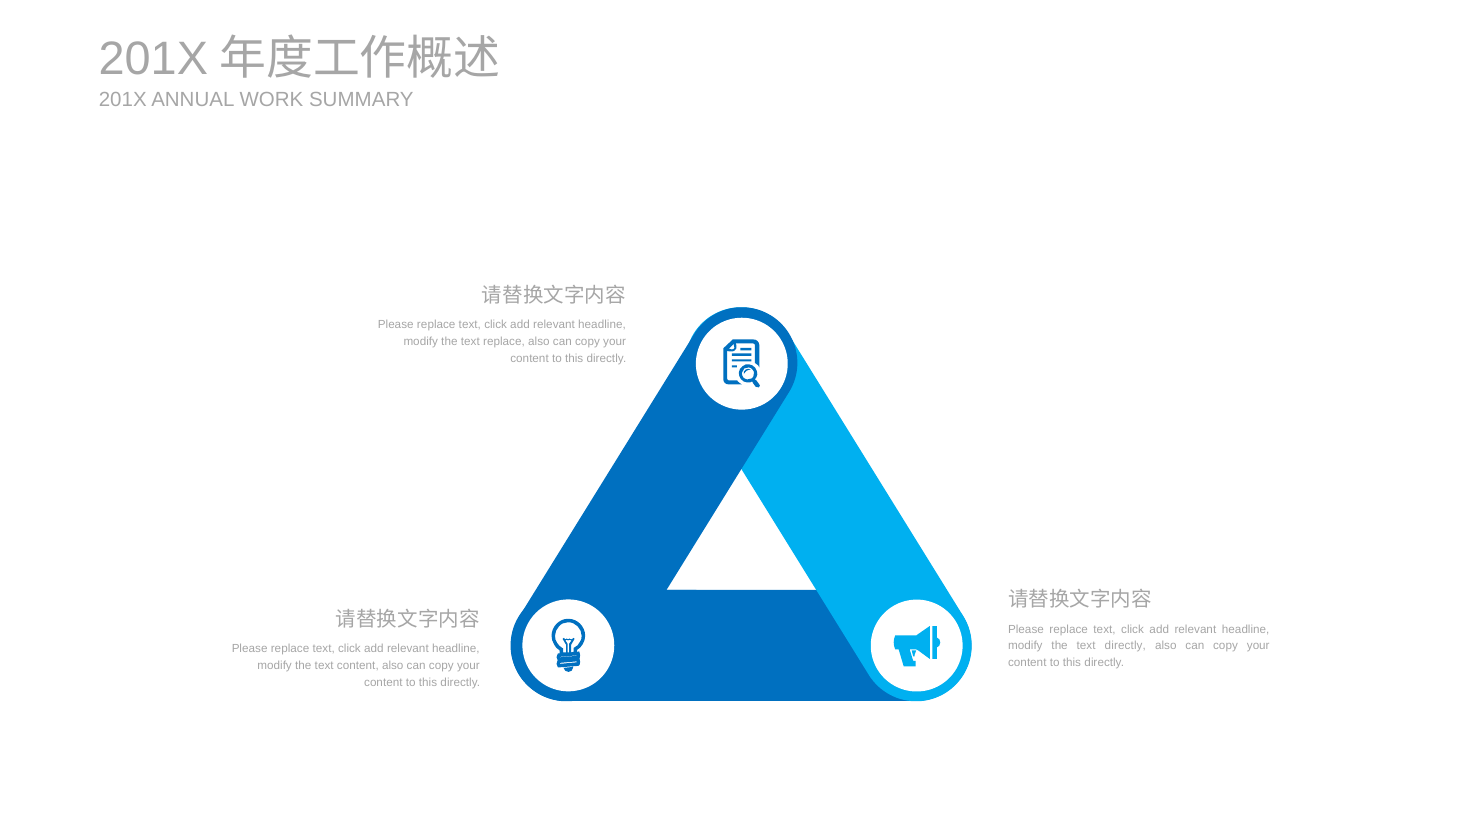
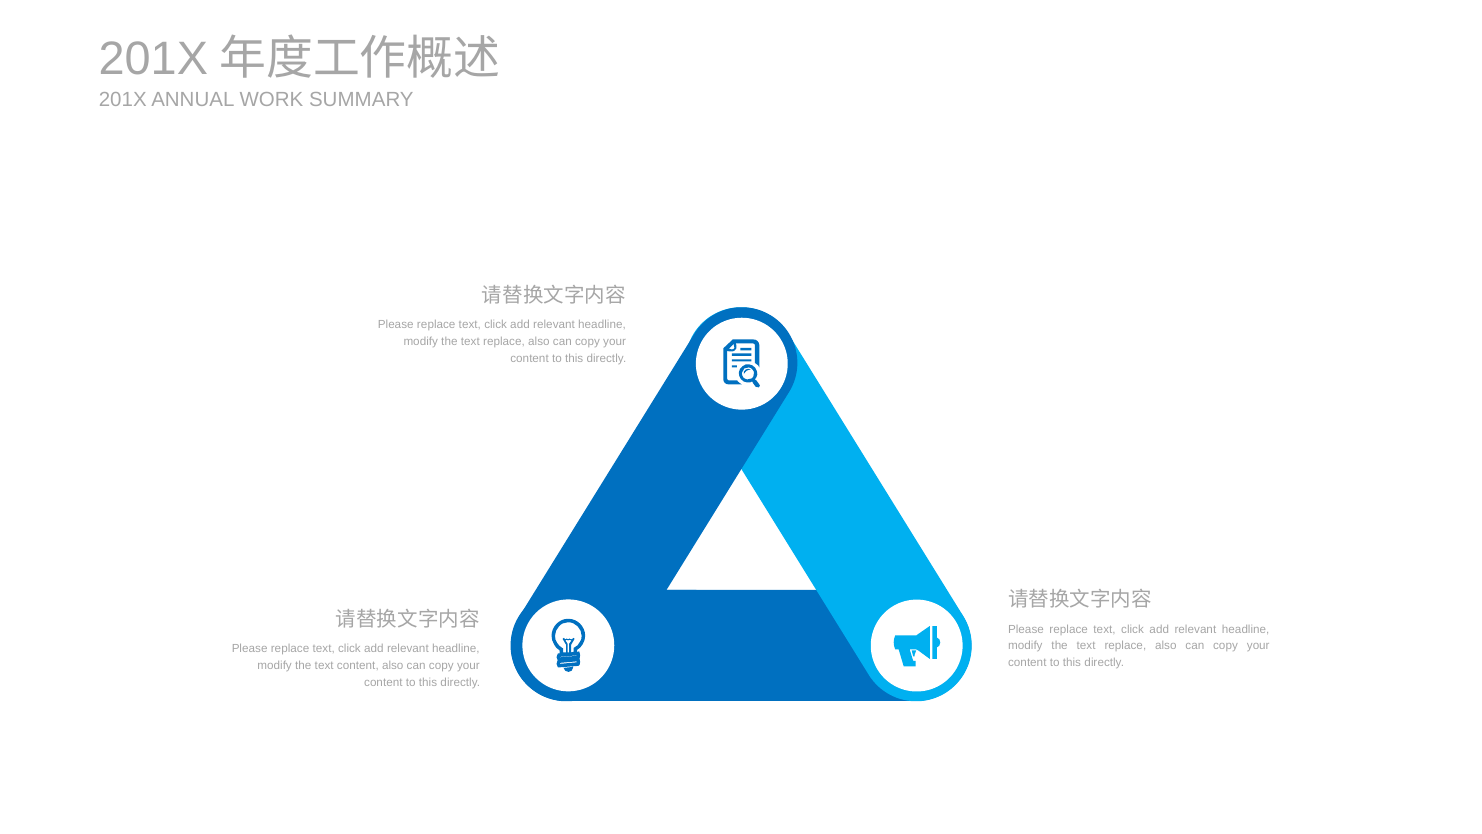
directly: directly -> replace (1125, 646)
